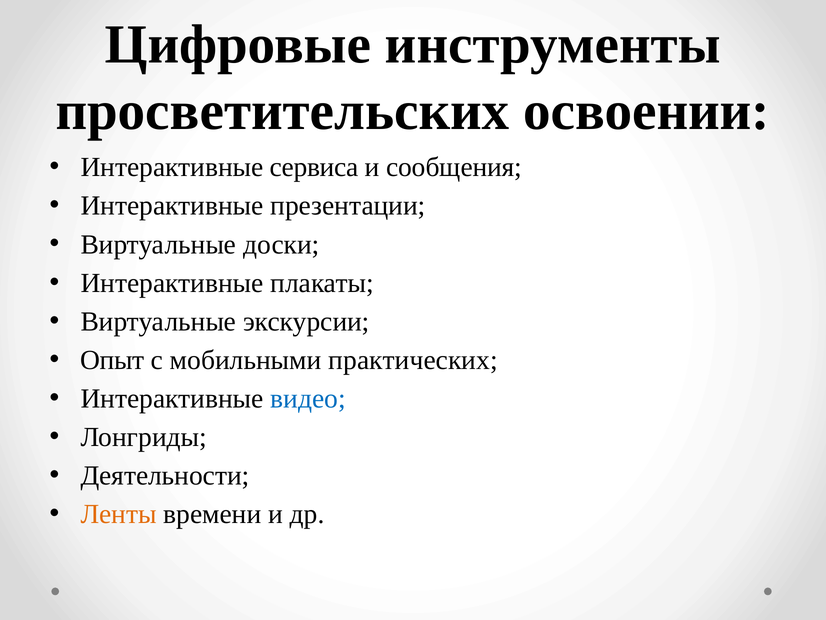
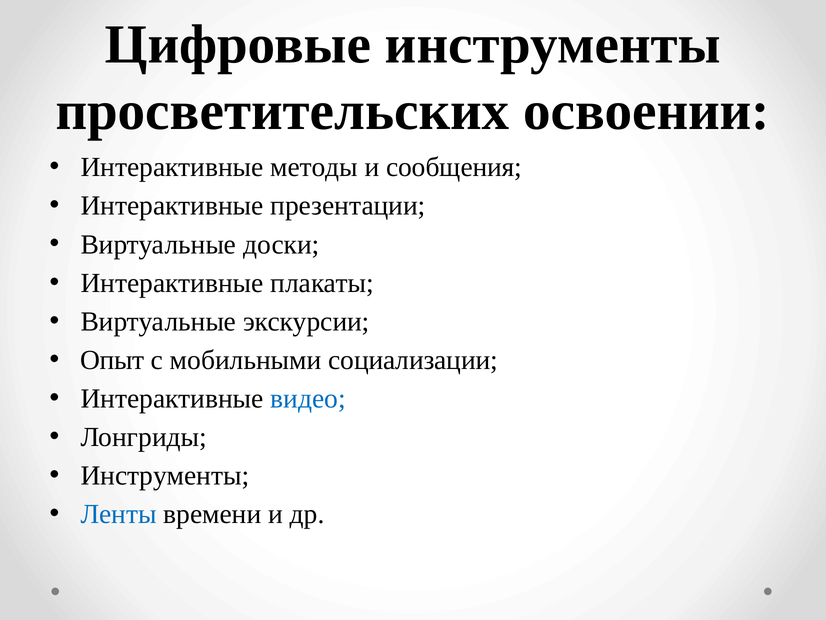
сервиса: сервиса -> методы (314, 167)
практических: практических -> социализации (413, 360)
Деятельности: Деятельности -> Инструменты (165, 475)
Ленты colour: orange -> blue (119, 514)
